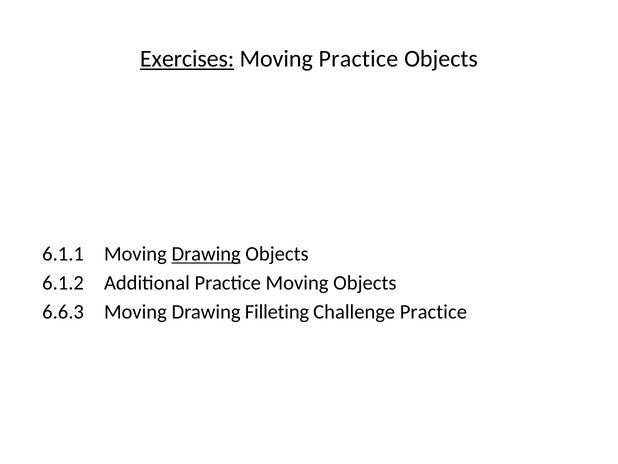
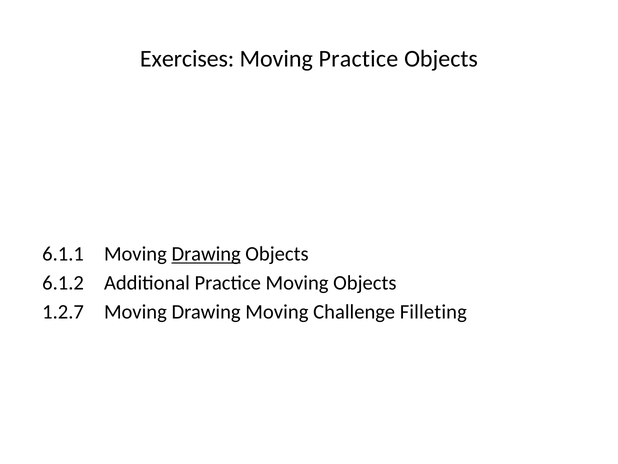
Exercises underline: present -> none (187, 59)
6.6.3: 6.6.3 -> 1.2.7 (63, 311)
Drawing Filleting: Filleting -> Moving (277, 311)
Challenge Practice: Practice -> Filleting (433, 311)
